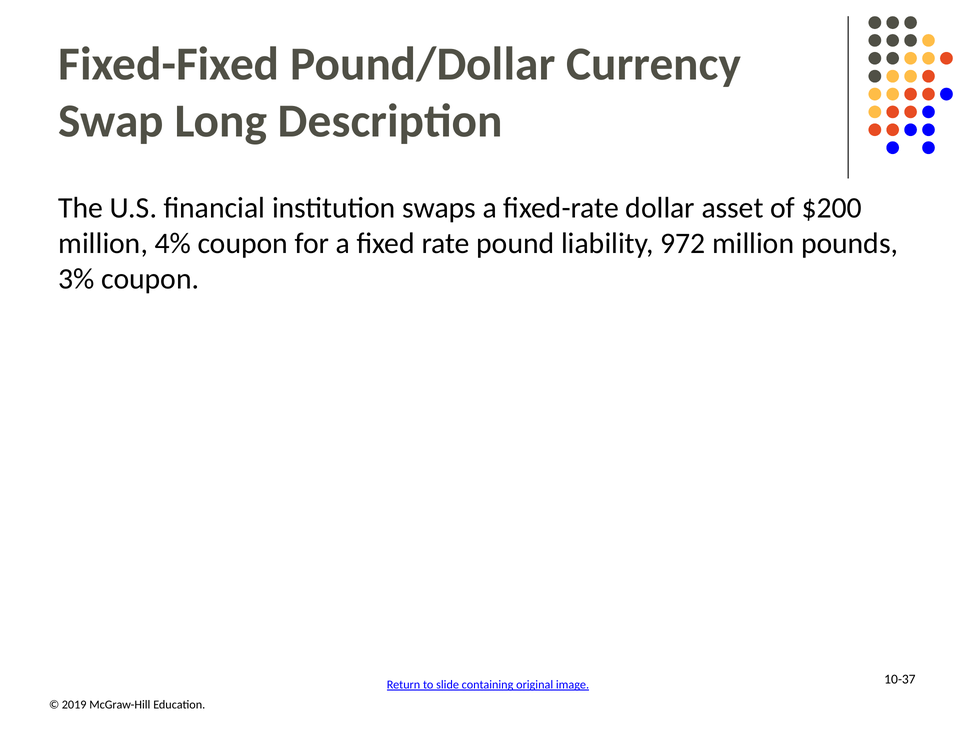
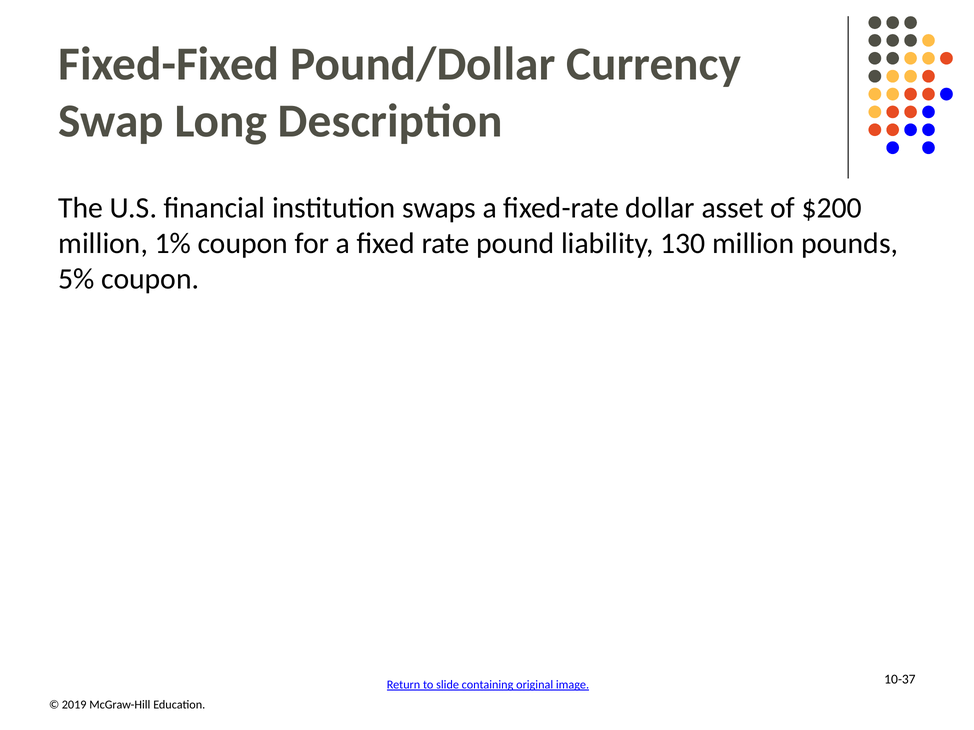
4%: 4% -> 1% (173, 244)
972: 972 -> 130 (683, 244)
3%: 3% -> 5% (77, 279)
